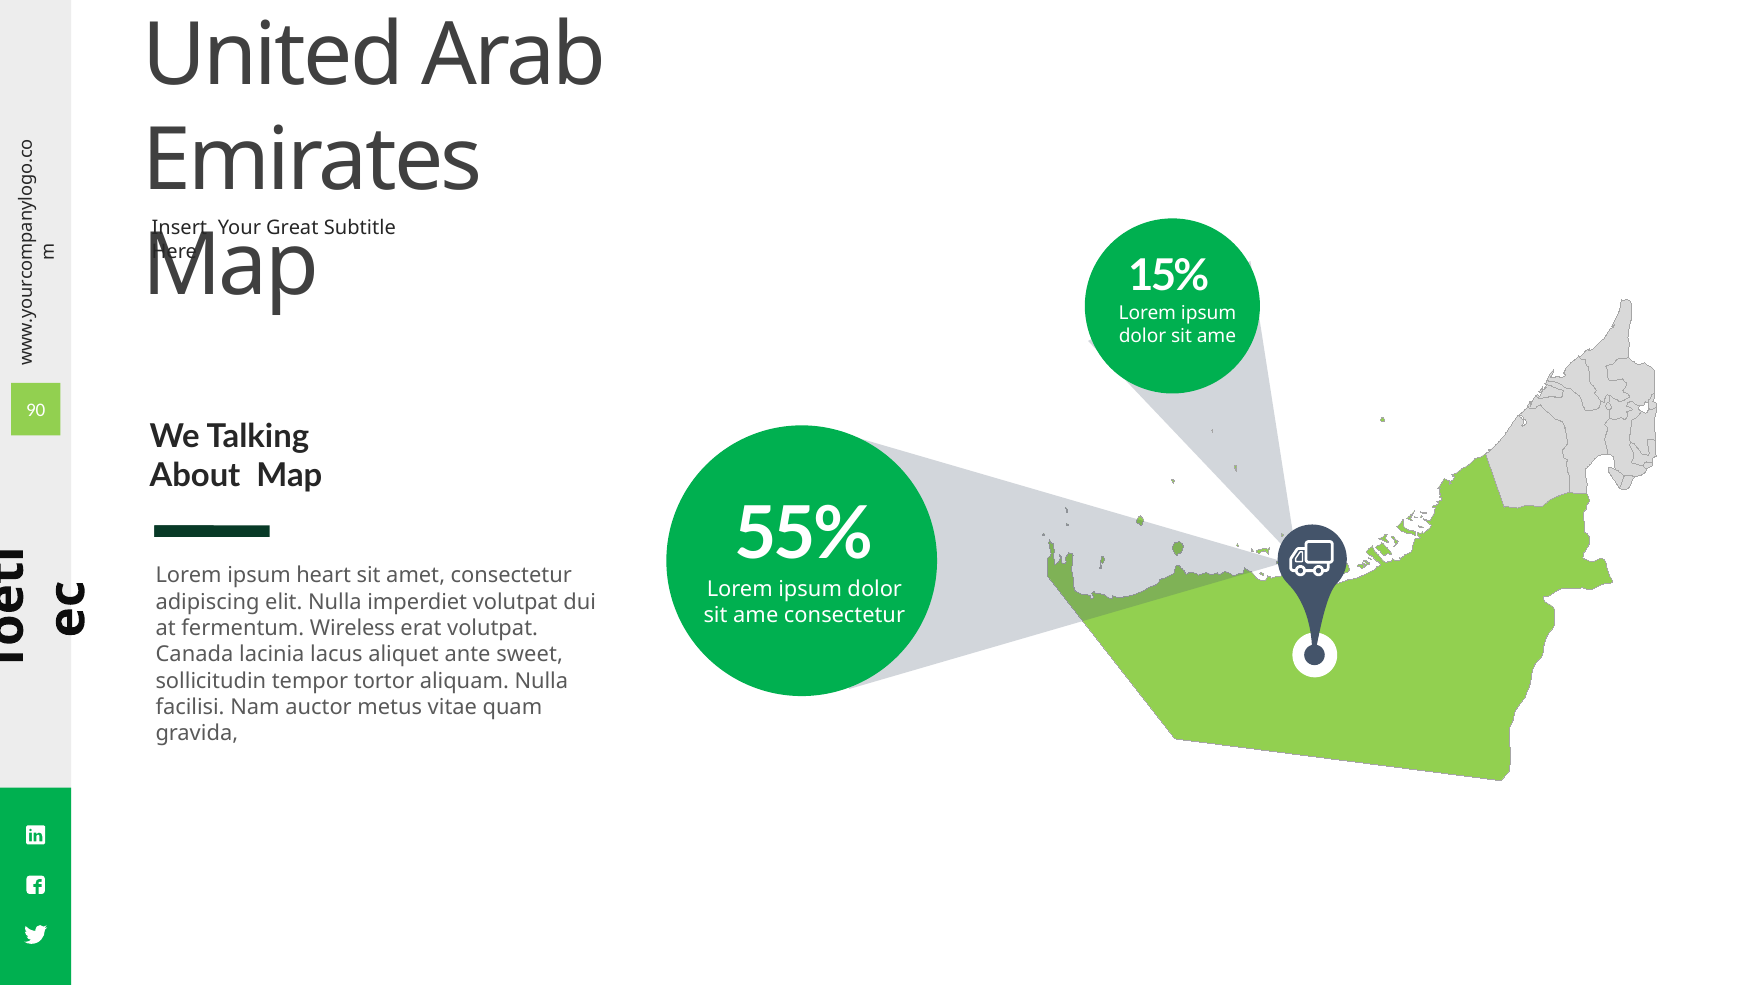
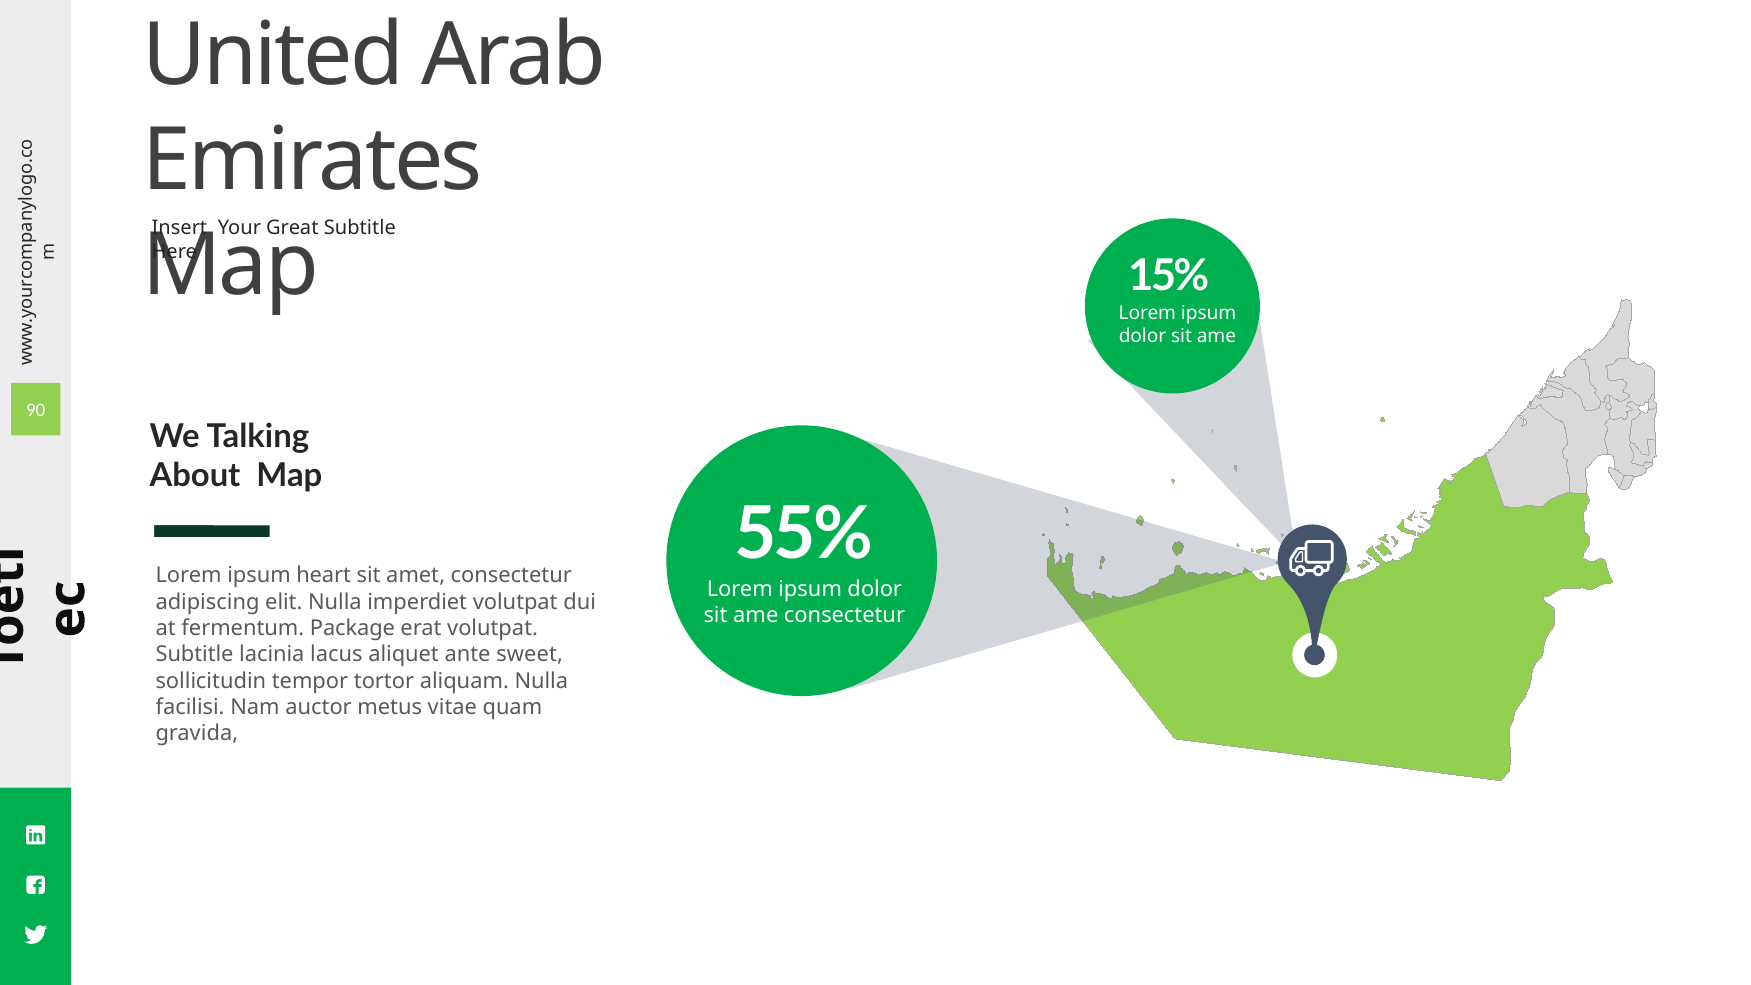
Wireless: Wireless -> Package (352, 628)
Canada: Canada -> Subtitle (195, 655)
